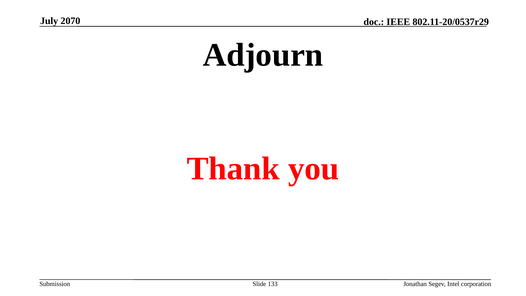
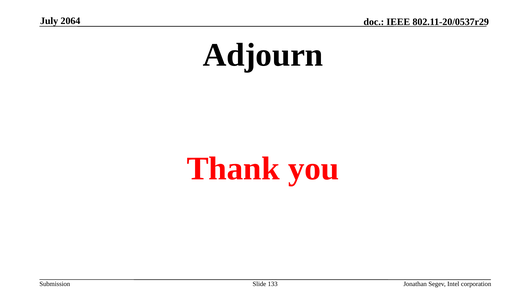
2070: 2070 -> 2064 (70, 21)
